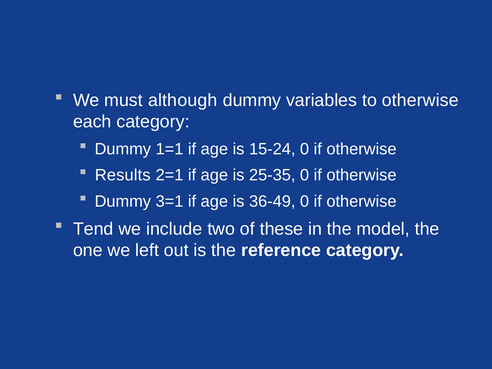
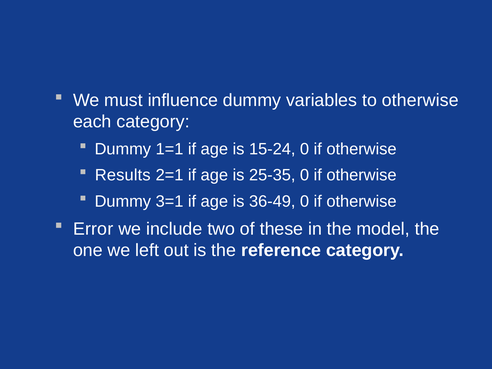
although: although -> influence (183, 100)
Tend: Tend -> Error (93, 229)
